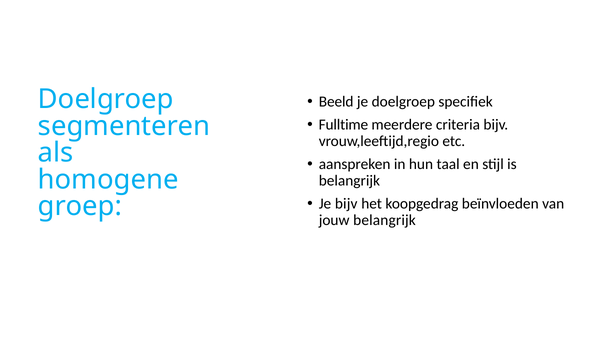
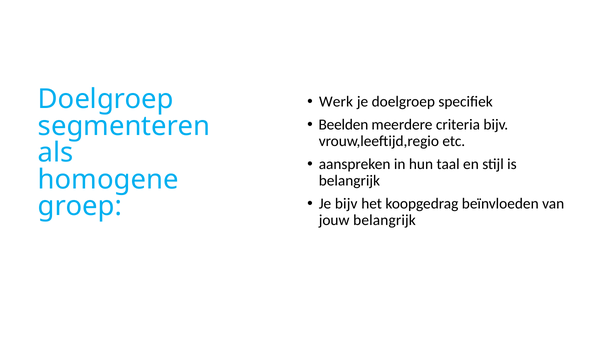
Beeld: Beeld -> Werk (336, 102)
Fulltime: Fulltime -> Beelden (343, 125)
